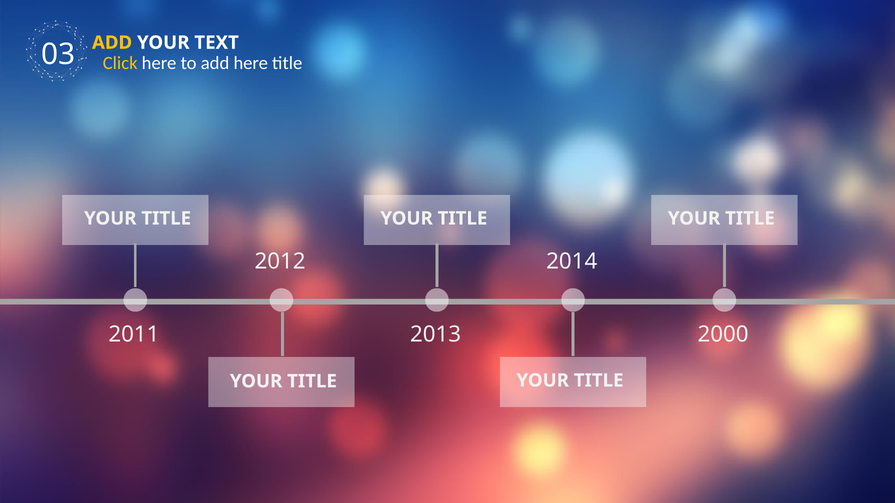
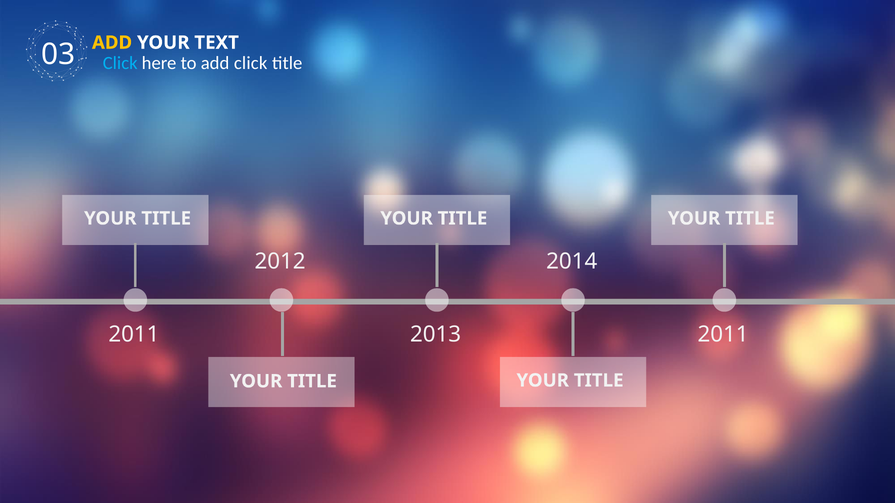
Click colour: yellow -> light blue (120, 63)
add here: here -> click (251, 63)
2000: 2000 -> 2011 (723, 335)
